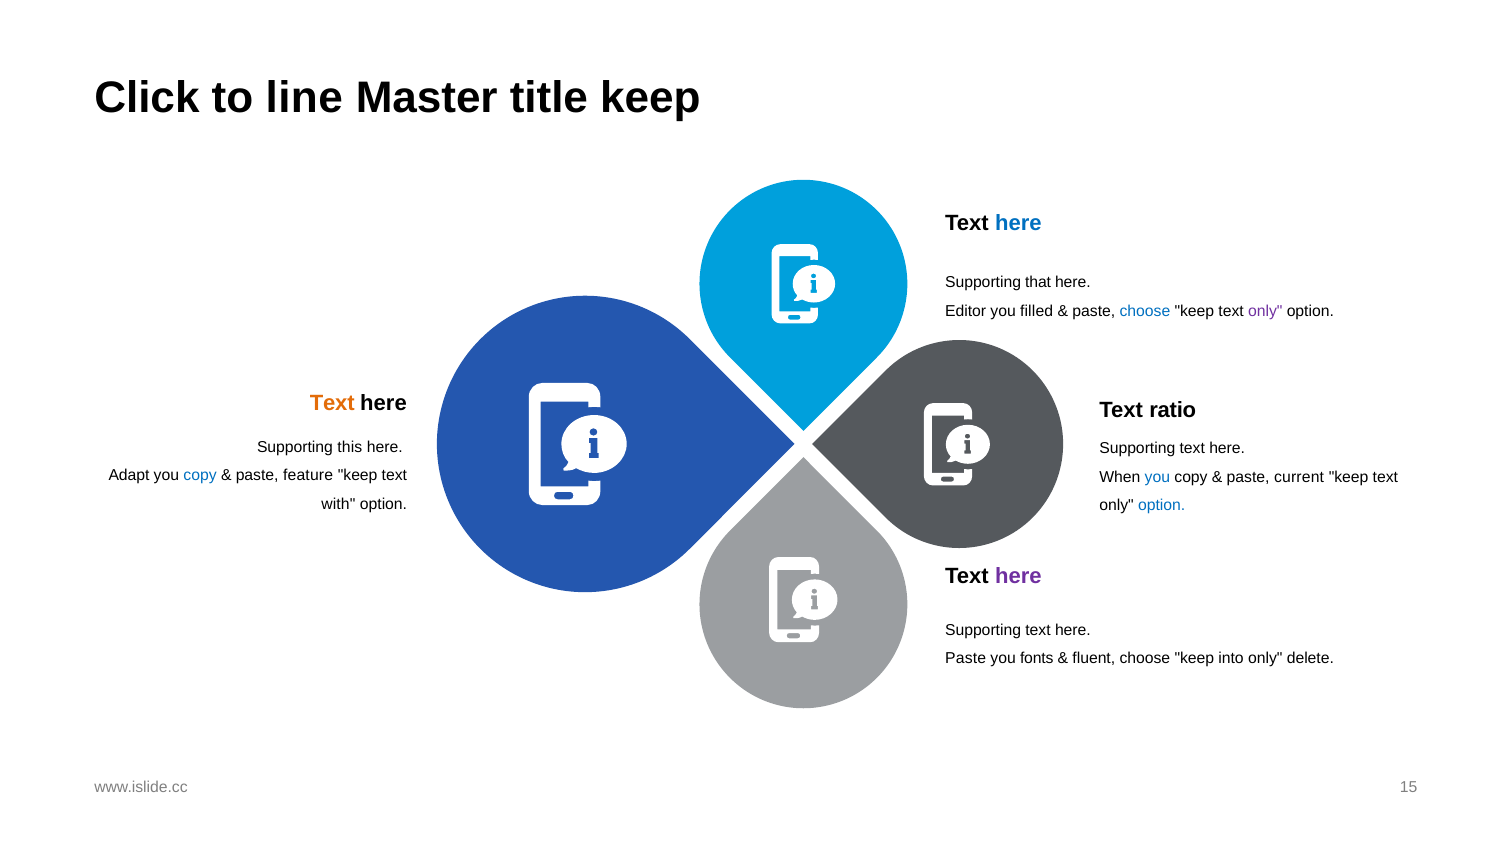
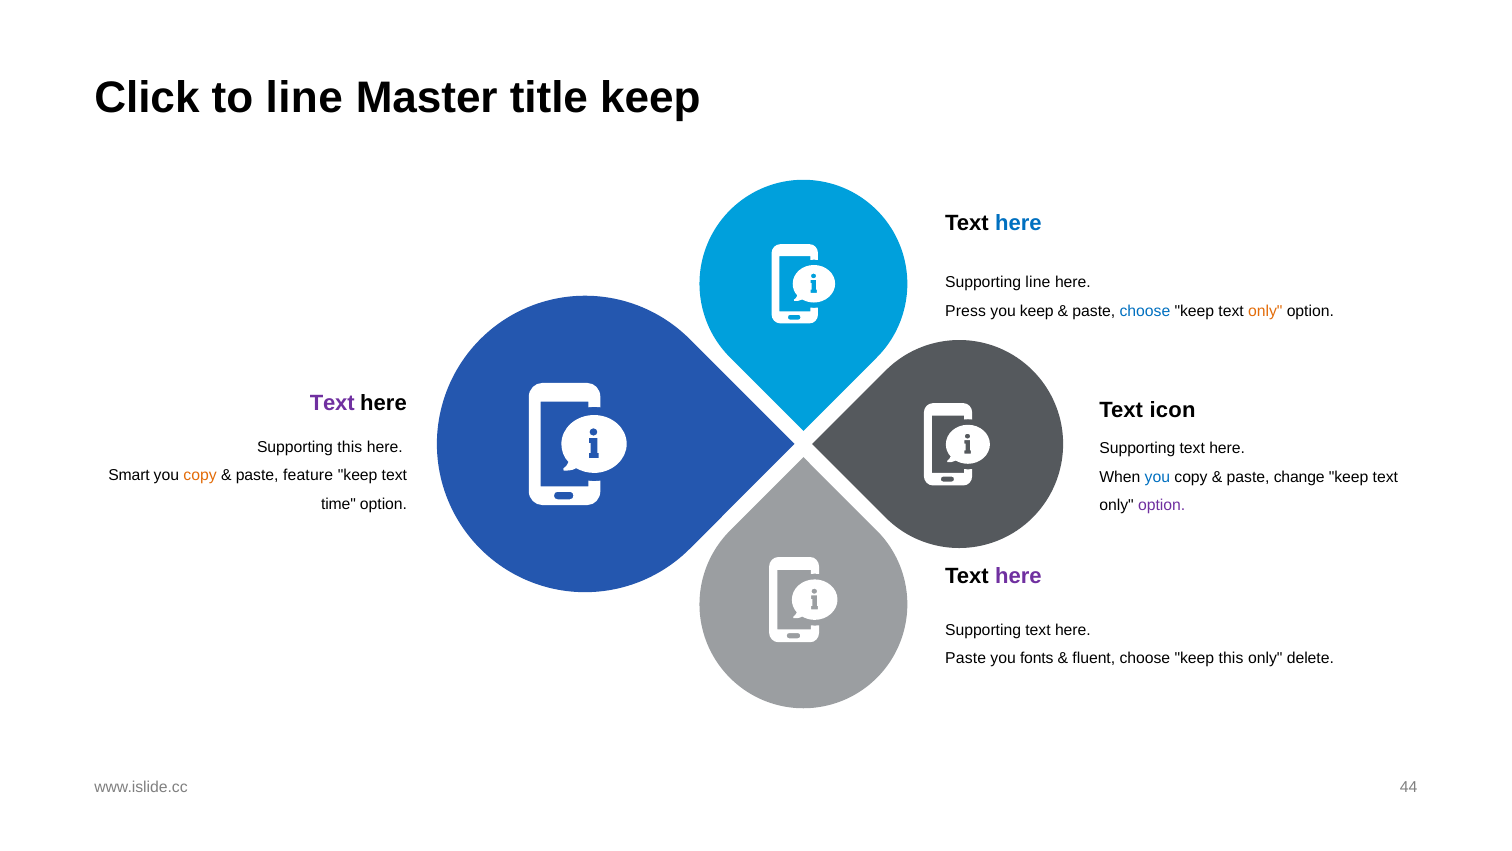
Supporting that: that -> line (1038, 282)
Editor: Editor -> Press (966, 311)
you filled: filled -> keep (1037, 311)
only colour: purple -> orange (1265, 311)
Text colour: orange -> purple (332, 403)
ratio: ratio -> icon (1172, 410)
Adapt: Adapt -> Smart (129, 475)
copy colour: blue -> orange (200, 475)
current: current -> change (1299, 477)
with: with -> time (339, 504)
option colour: blue -> purple (1162, 505)
keep into: into -> this (1231, 658)
15: 15 -> 44 (1409, 787)
